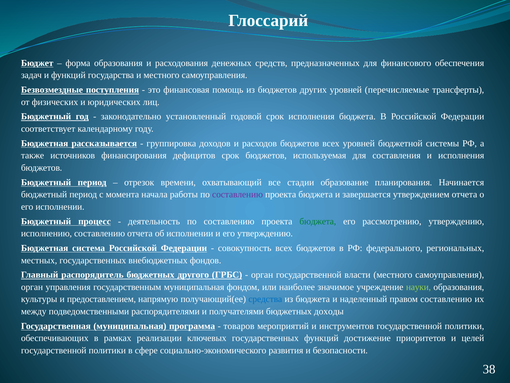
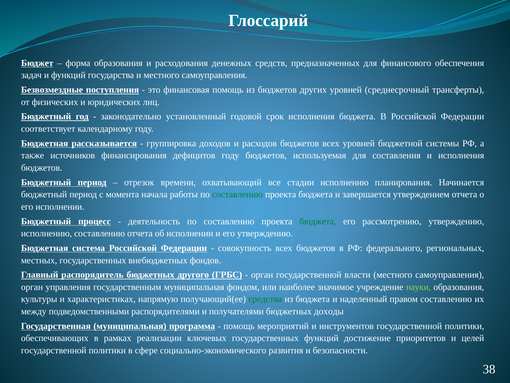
перечисляемые: перечисляемые -> среднесрочный (397, 90)
дефицитов срок: срок -> году (230, 155)
стадии образование: образование -> исполнению (345, 182)
составлению colour: purple -> green (238, 194)
предоставлением: предоставлением -> характеристиках (101, 299)
средства colour: blue -> green (265, 299)
товаров: товаров -> помощь (239, 326)
